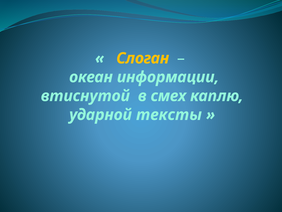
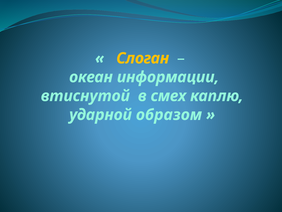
тексты: тексты -> образом (169, 115)
